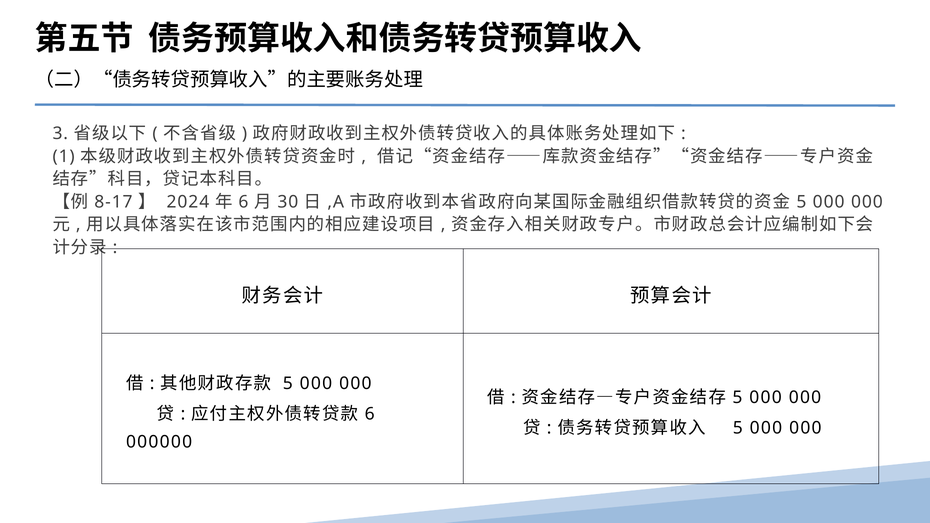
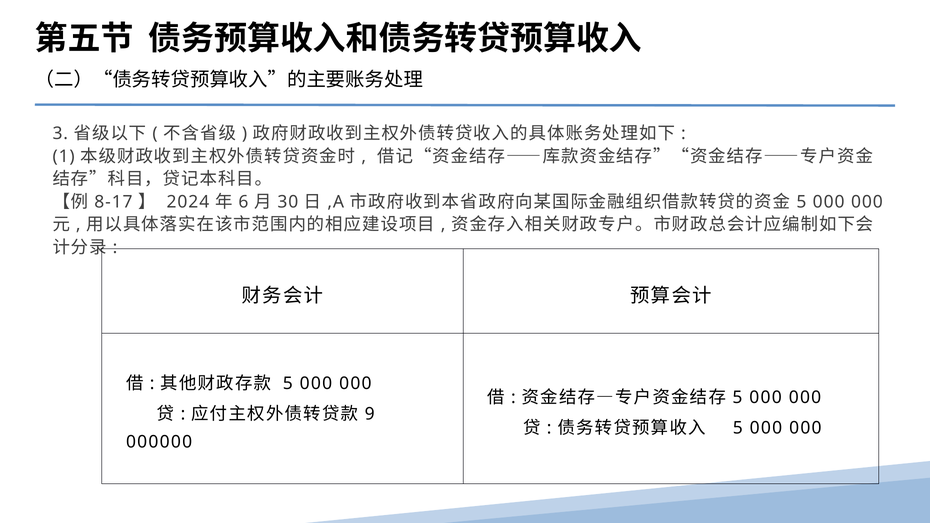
6: 6 -> 9 (370, 414)
